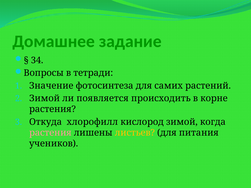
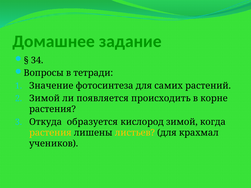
хлорофилл: хлорофилл -> образуется (92, 122)
растения colour: pink -> yellow (50, 133)
питания: питания -> крахмал (199, 133)
